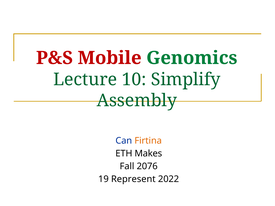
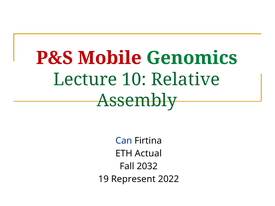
Simplify: Simplify -> Relative (186, 80)
Firtina colour: orange -> black (148, 141)
Makes: Makes -> Actual (148, 154)
2076: 2076 -> 2032 (147, 167)
